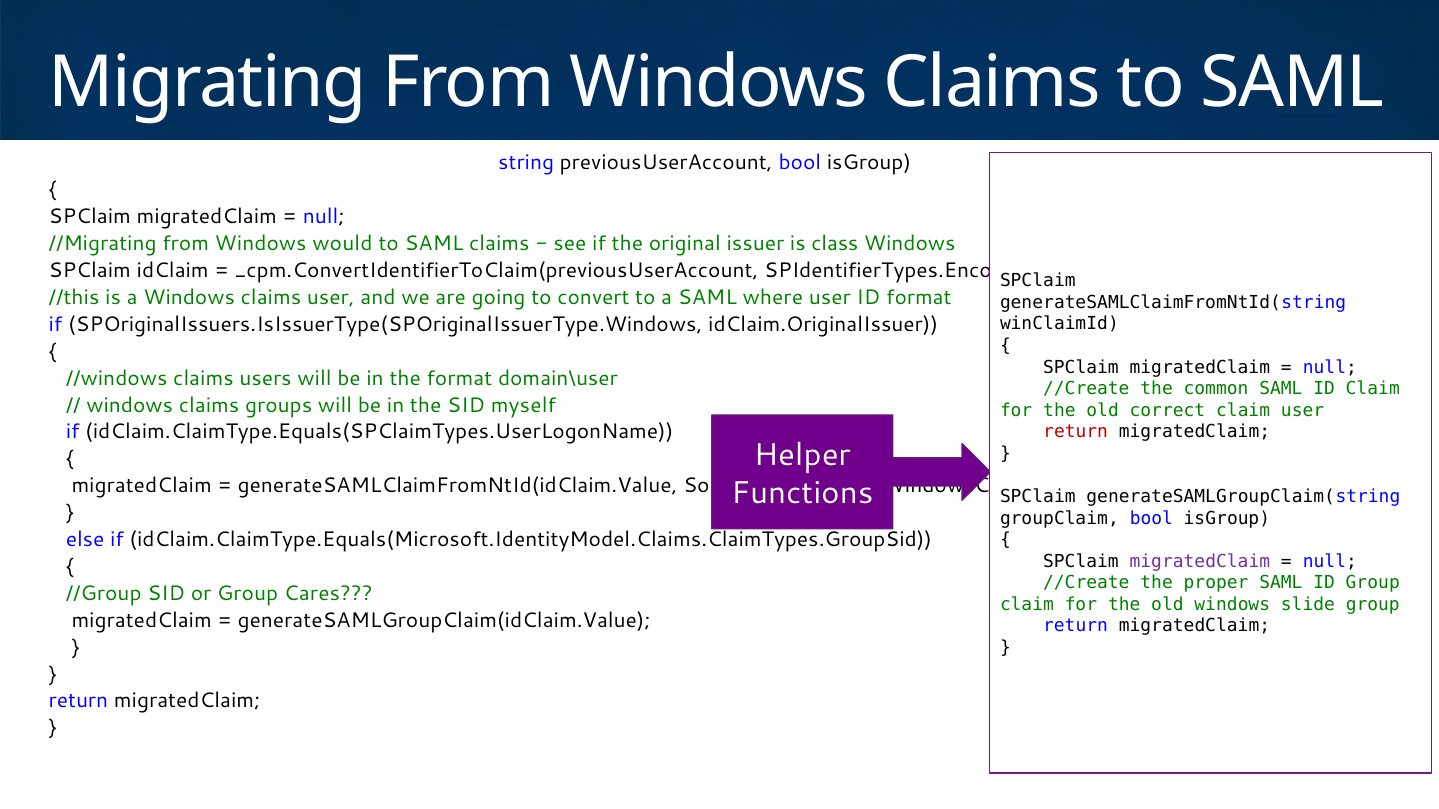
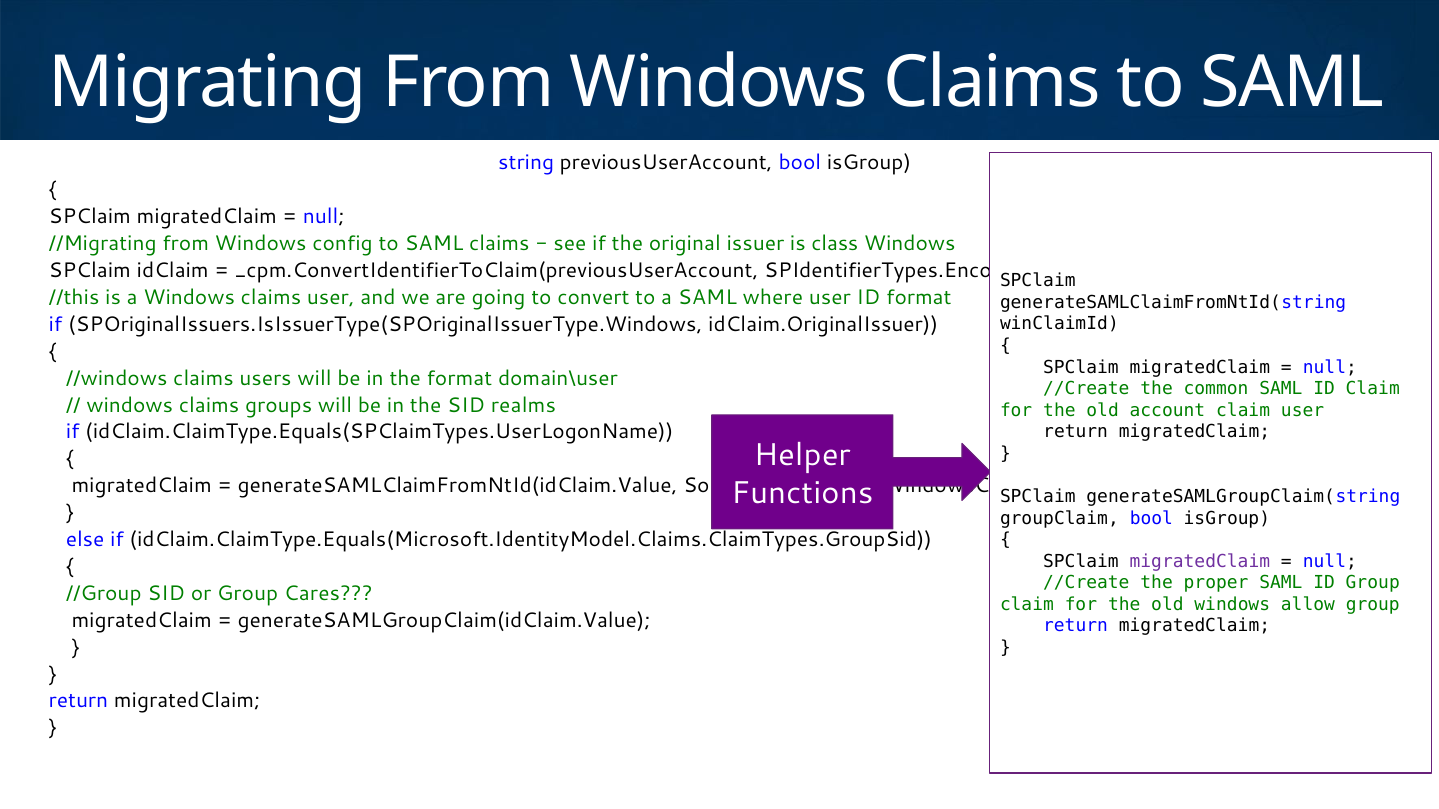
would: would -> config (343, 244)
myself: myself -> realms (523, 405)
correct: correct -> account (1167, 410)
return colour: red -> black (1076, 432)
slide: slide -> allow (1308, 605)
